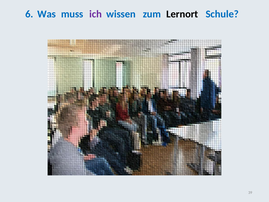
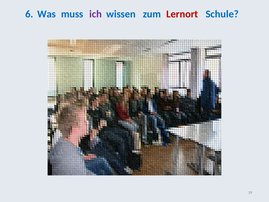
Lernort colour: black -> red (182, 14)
